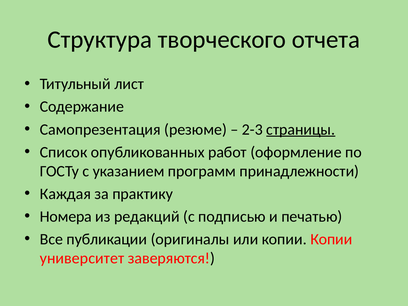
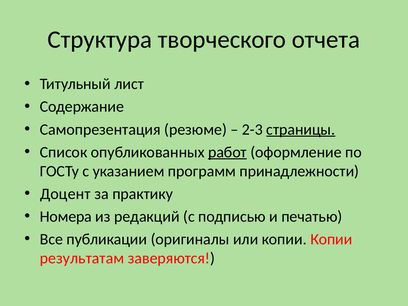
работ underline: none -> present (227, 152)
Каждая: Каждая -> Доцент (65, 194)
университет: университет -> результатам (82, 258)
